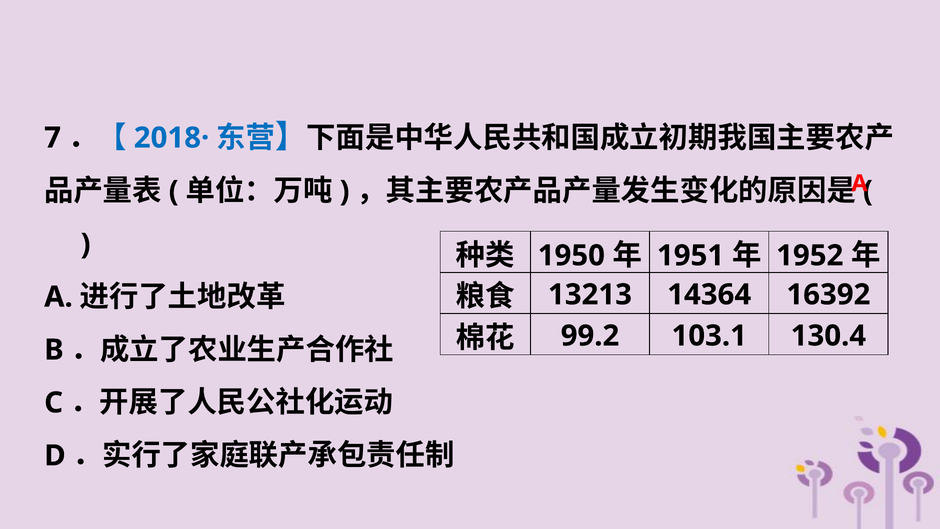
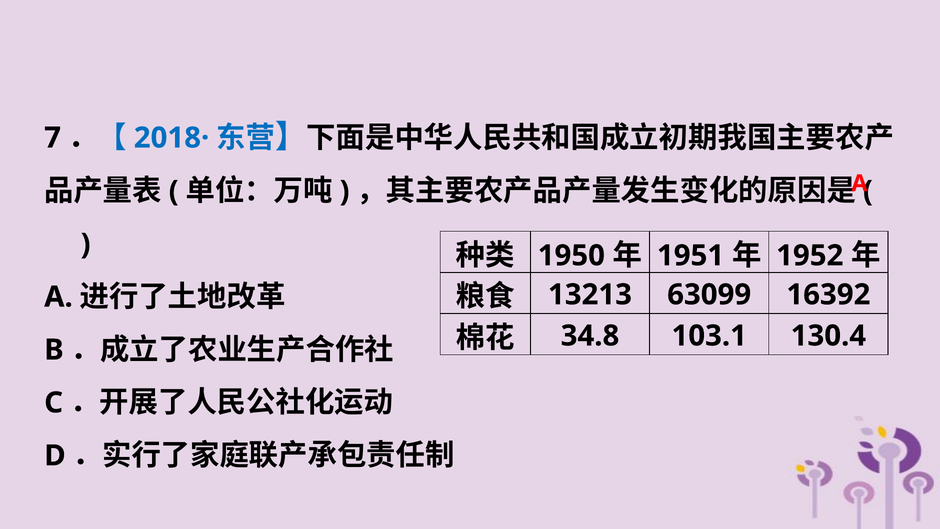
14364: 14364 -> 63099 (709, 295)
99.2: 99.2 -> 34.8 (590, 336)
